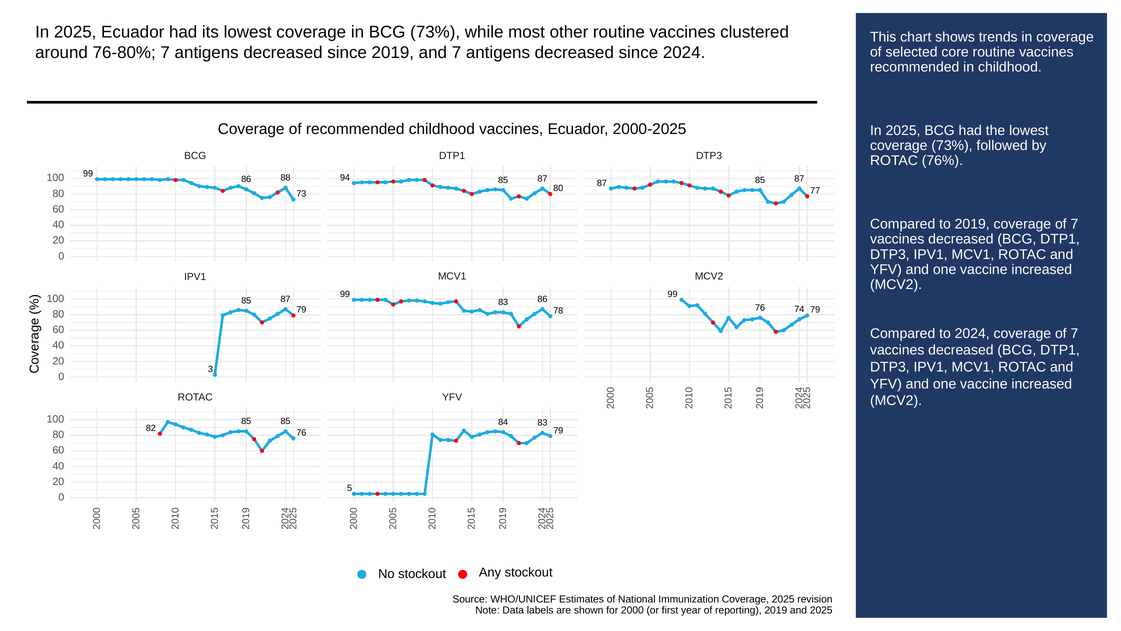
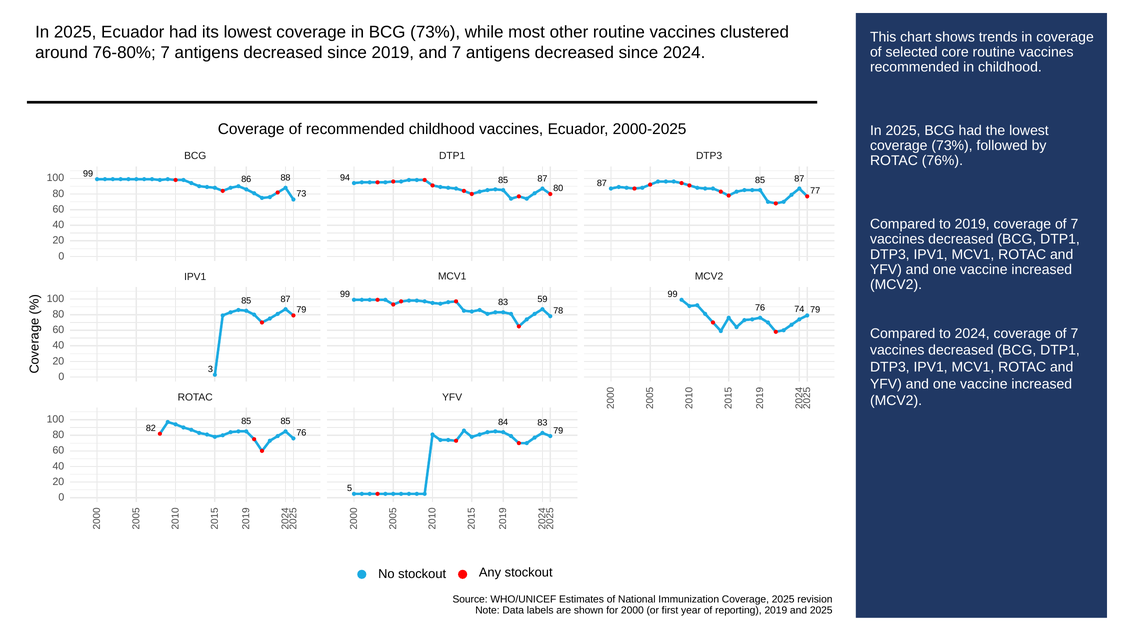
83 86: 86 -> 59 (542, 299)
